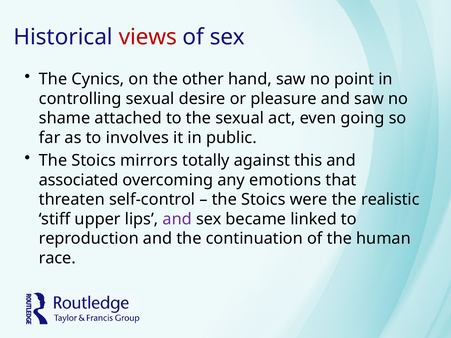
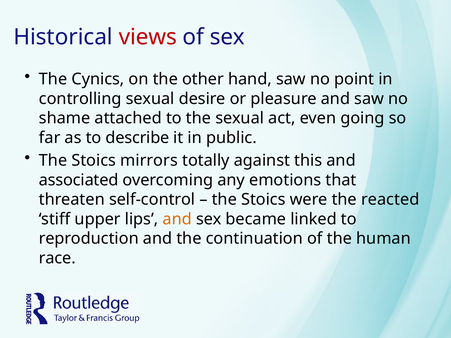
involves: involves -> describe (137, 138)
realistic: realistic -> reacted (390, 200)
and colour: purple -> orange (177, 219)
